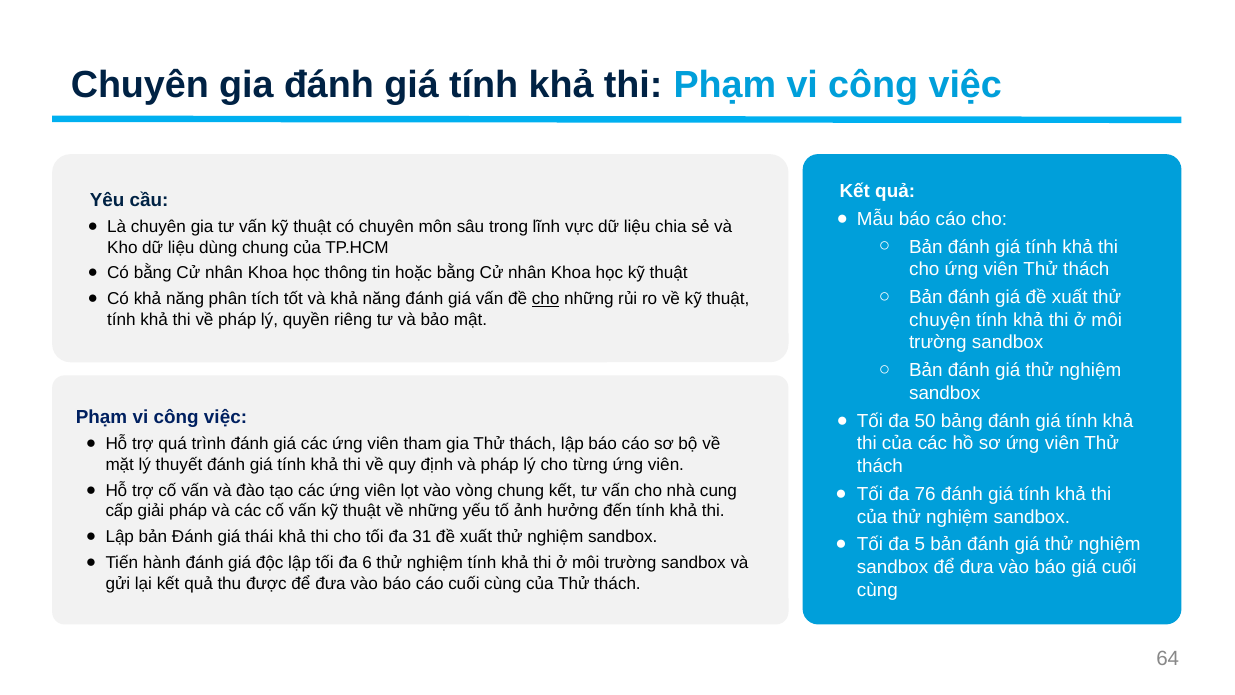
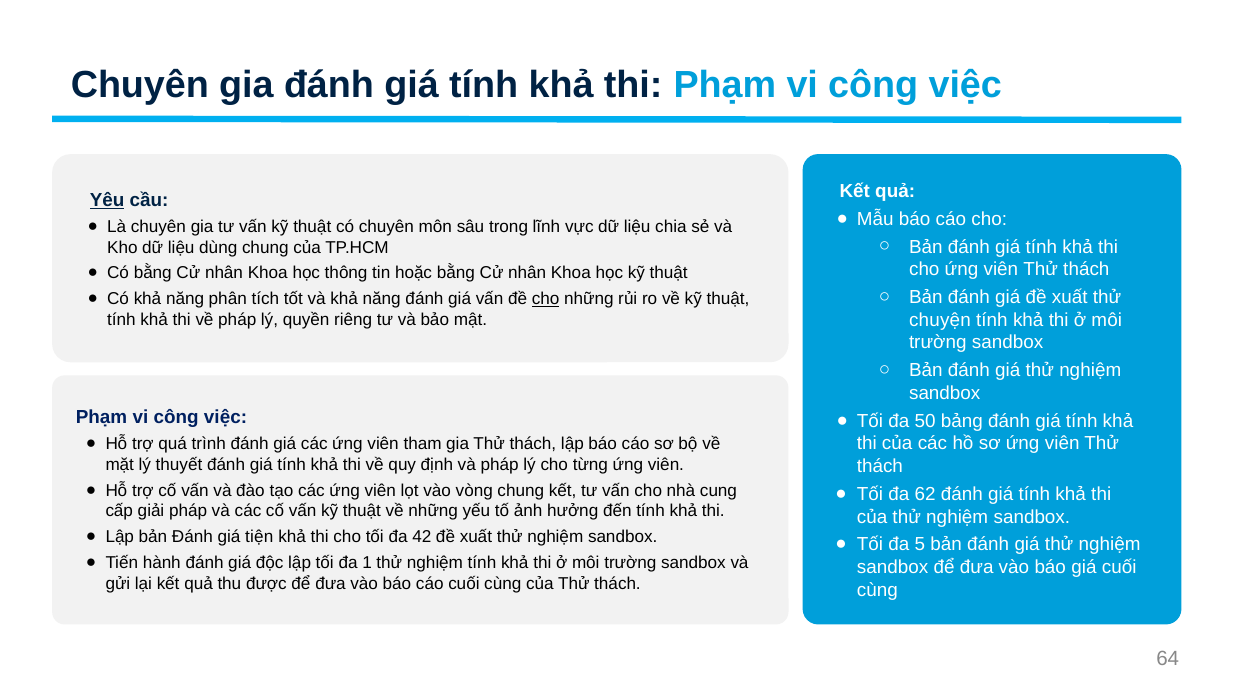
Yêu underline: none -> present (107, 200)
76: 76 -> 62 (925, 494)
thái: thái -> tiện (259, 537)
31: 31 -> 42 (422, 537)
6: 6 -> 1 (367, 563)
